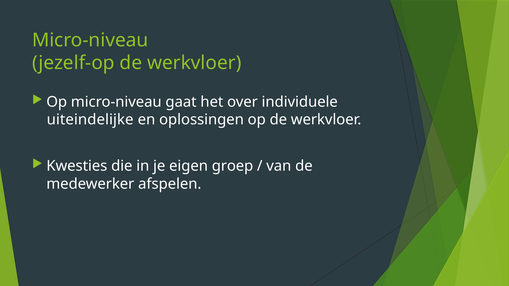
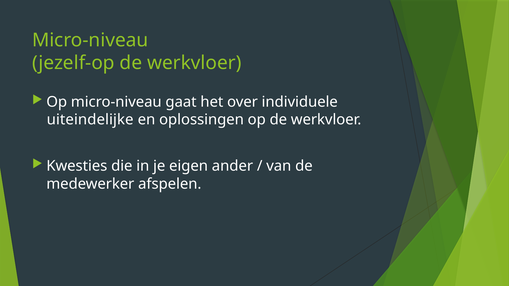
groep: groep -> ander (232, 166)
